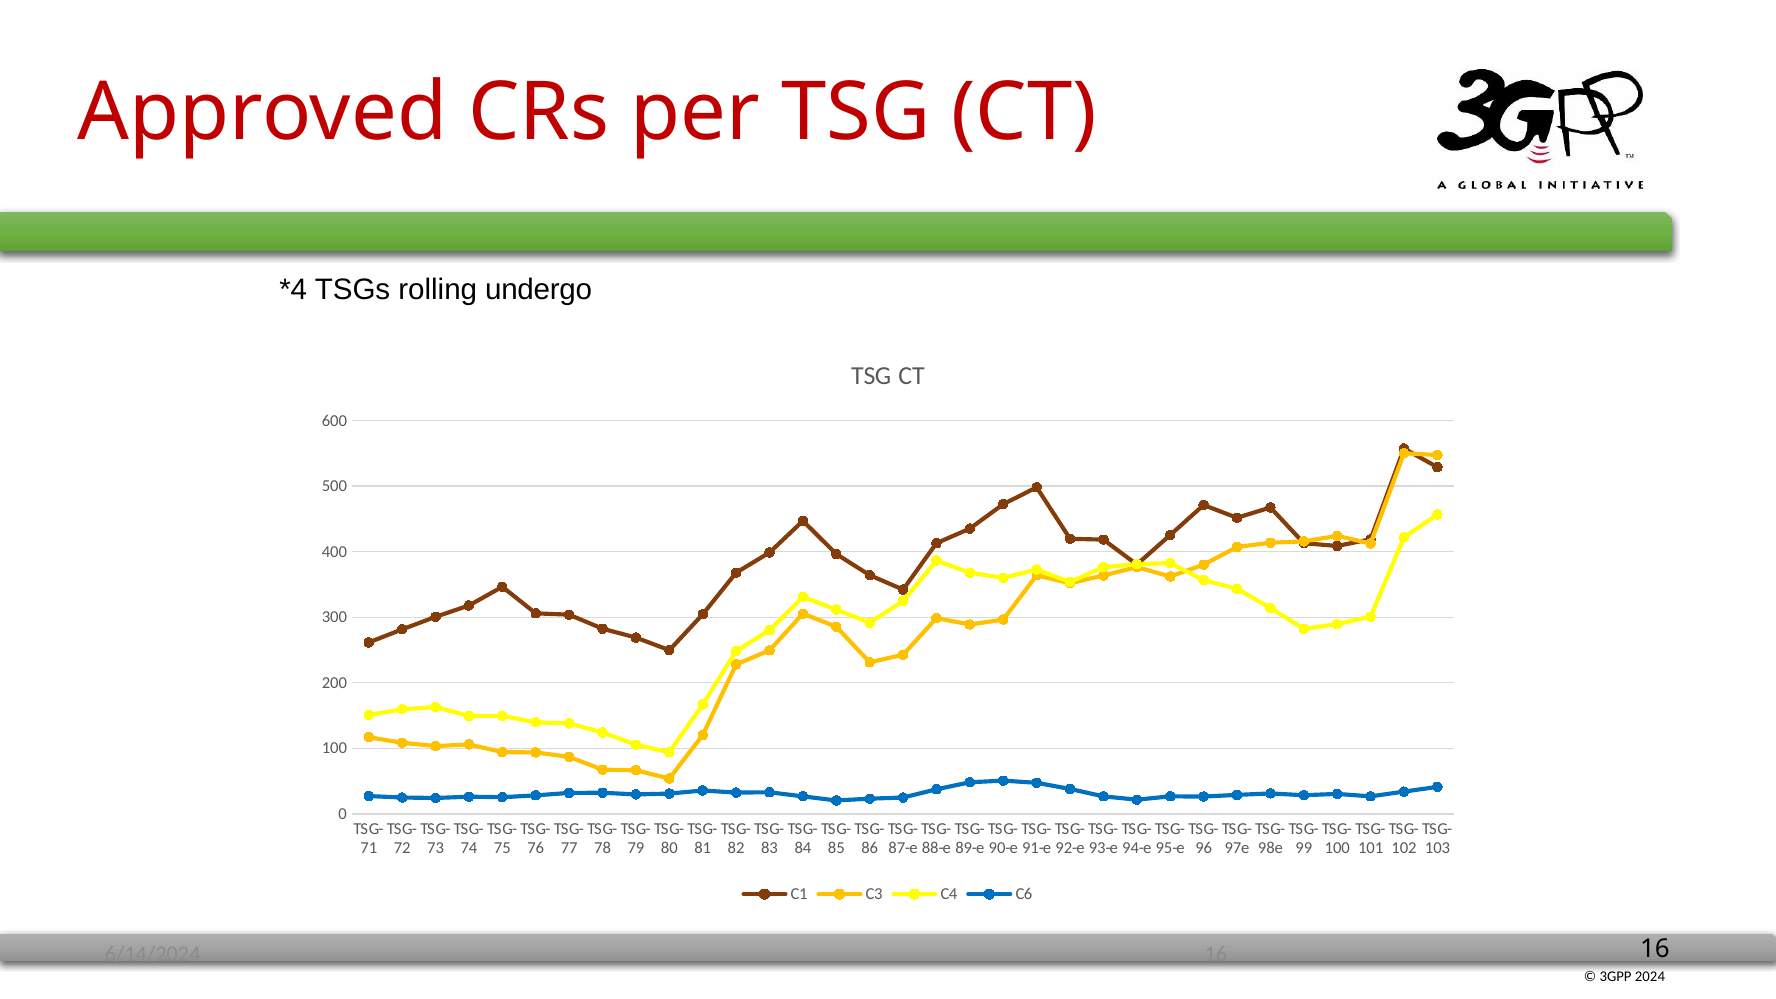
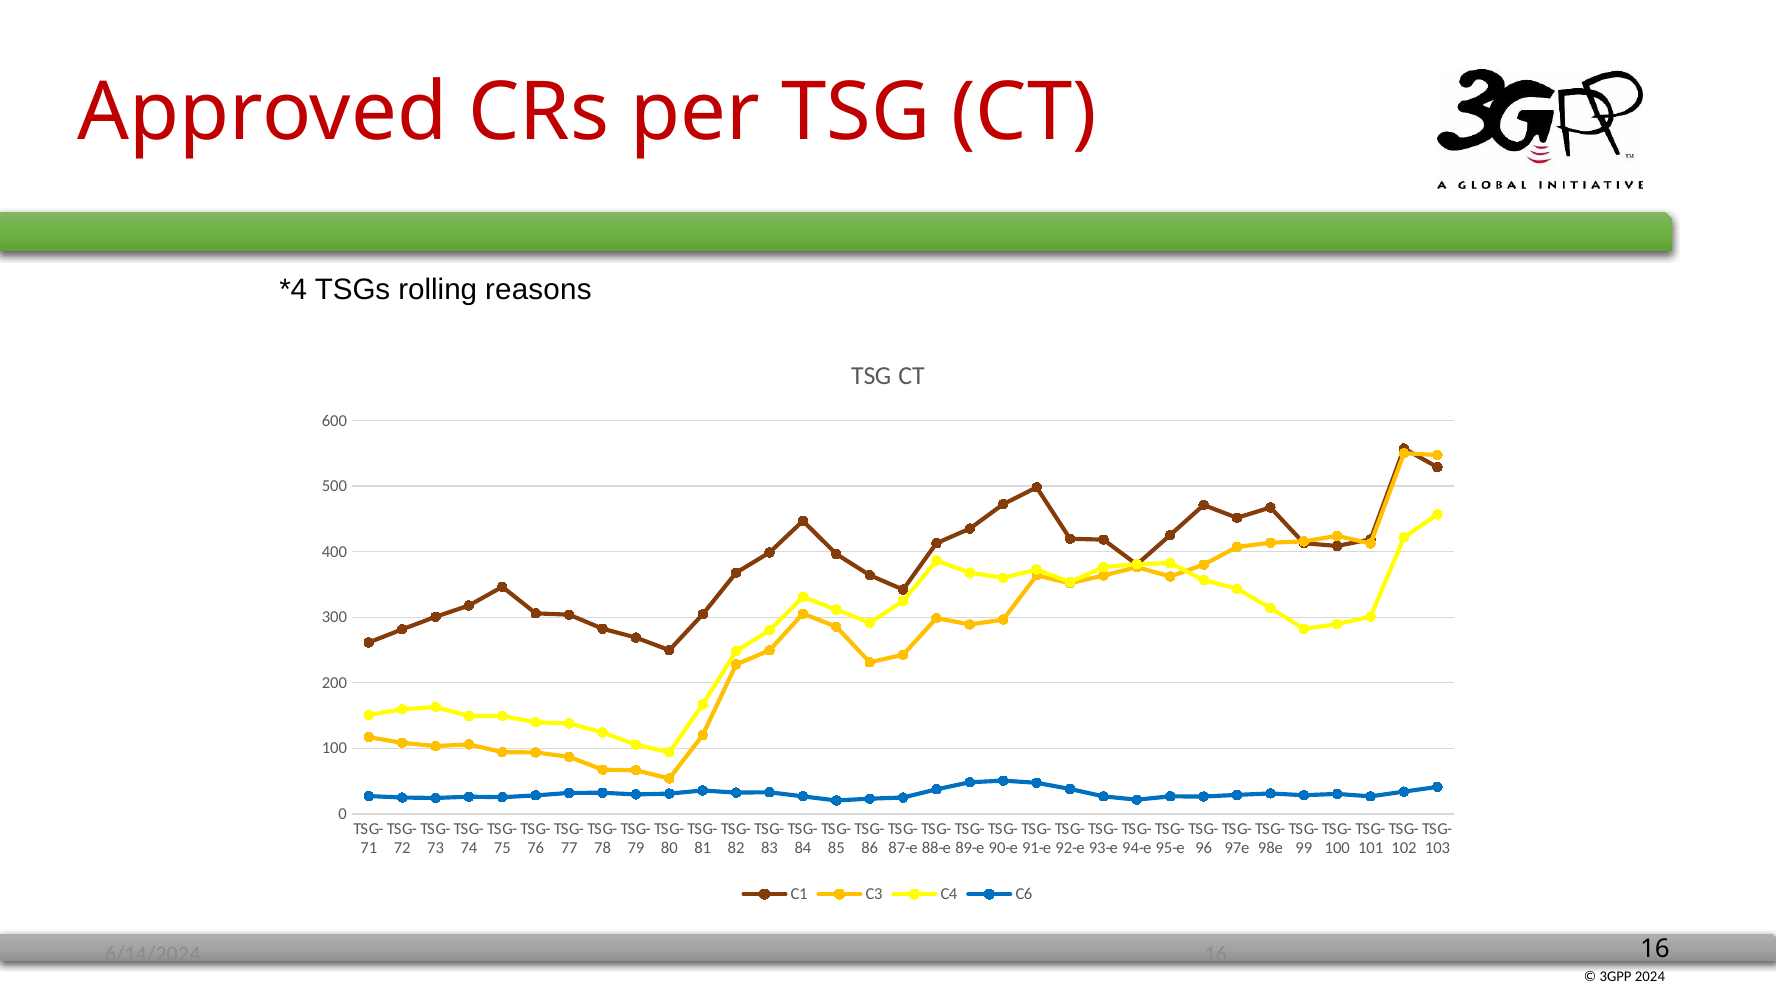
undergo: undergo -> reasons (538, 290)
